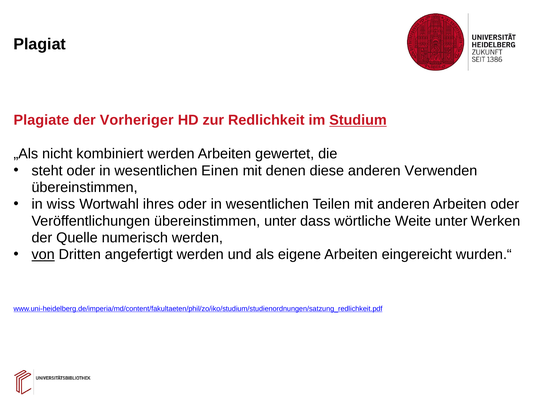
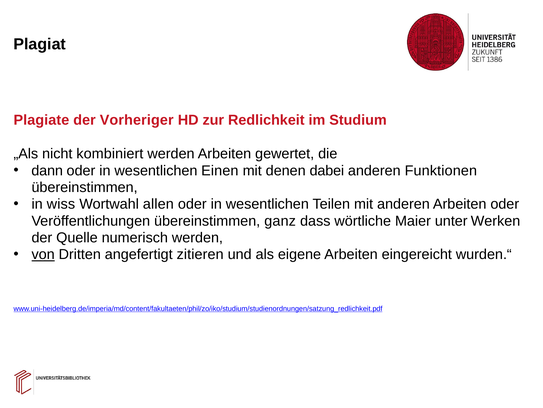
Studium underline: present -> none (358, 120)
steht: steht -> dann (47, 170)
diese: diese -> dabei (327, 170)
Verwenden: Verwenden -> Funktionen (441, 170)
ihres: ihres -> allen (158, 204)
übereinstimmen unter: unter -> ganz (280, 221)
Weite: Weite -> Maier (413, 221)
angefertigt werden: werden -> zitieren (200, 254)
